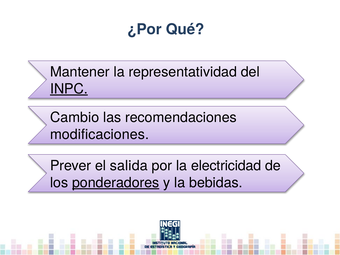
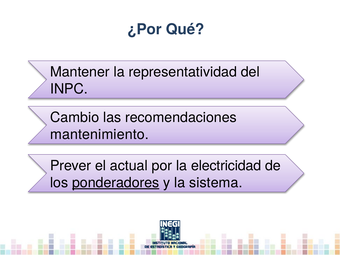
INPC underline: present -> none (69, 89)
modificaciones: modificaciones -> mantenimiento (99, 134)
salida: salida -> actual (129, 166)
bebidas: bebidas -> sistema (216, 183)
